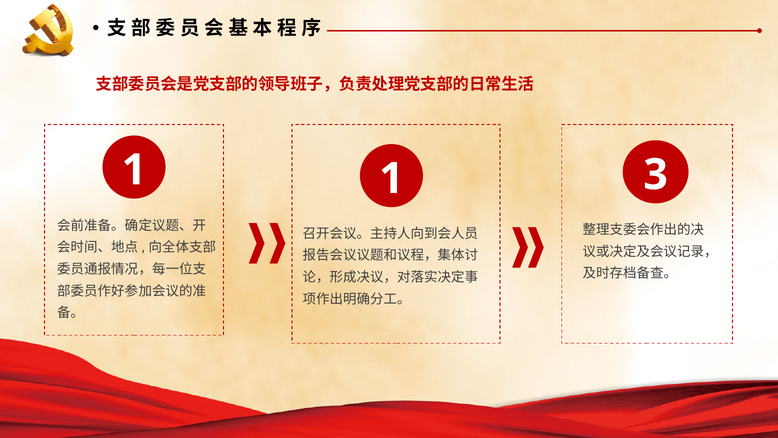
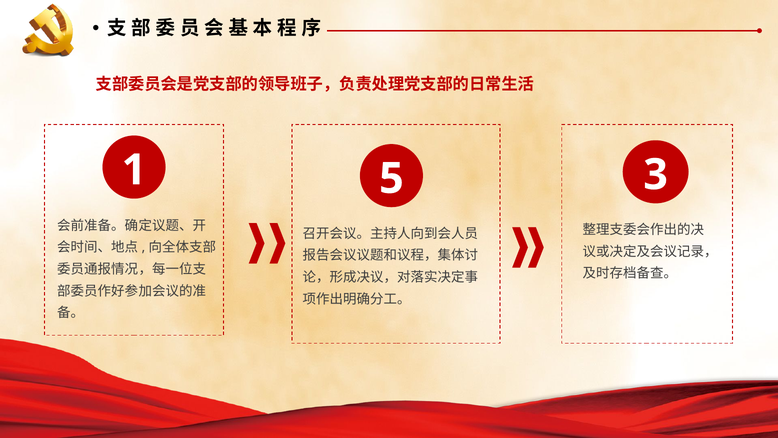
1 1: 1 -> 5 (391, 178)
